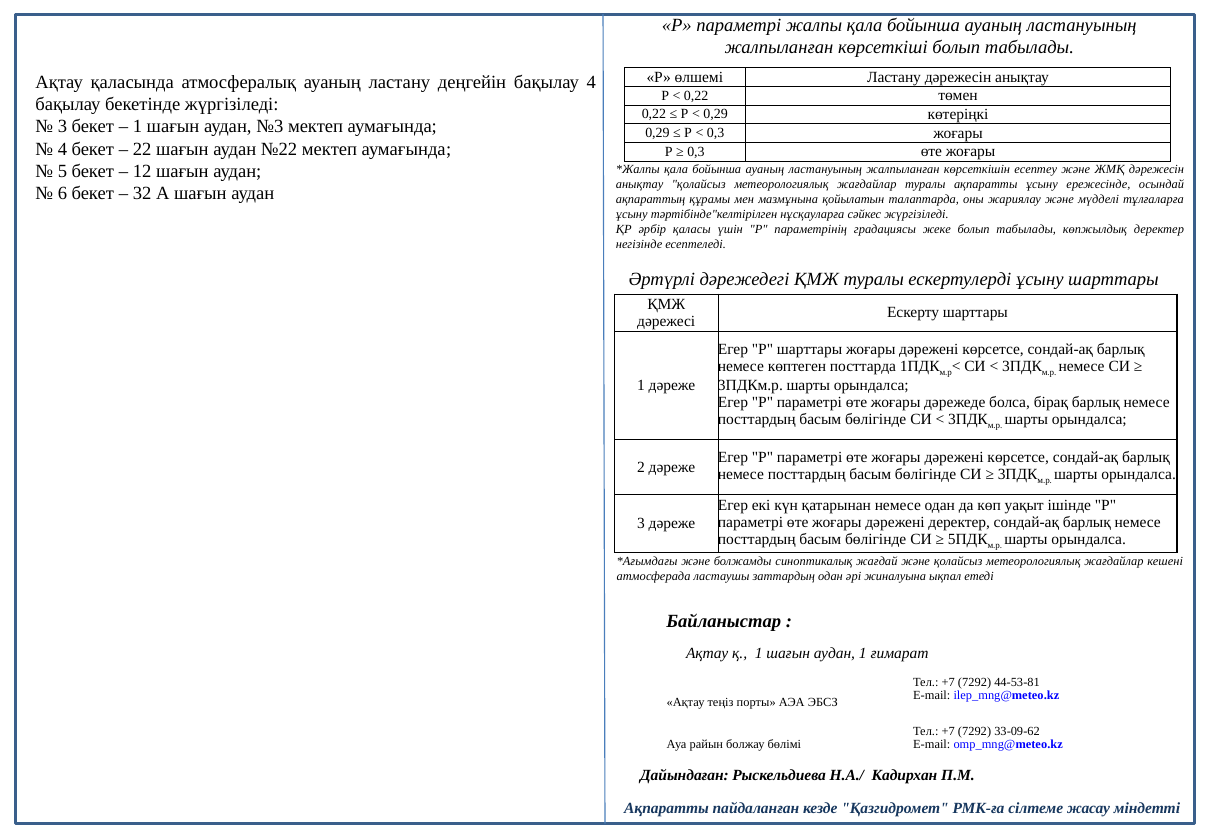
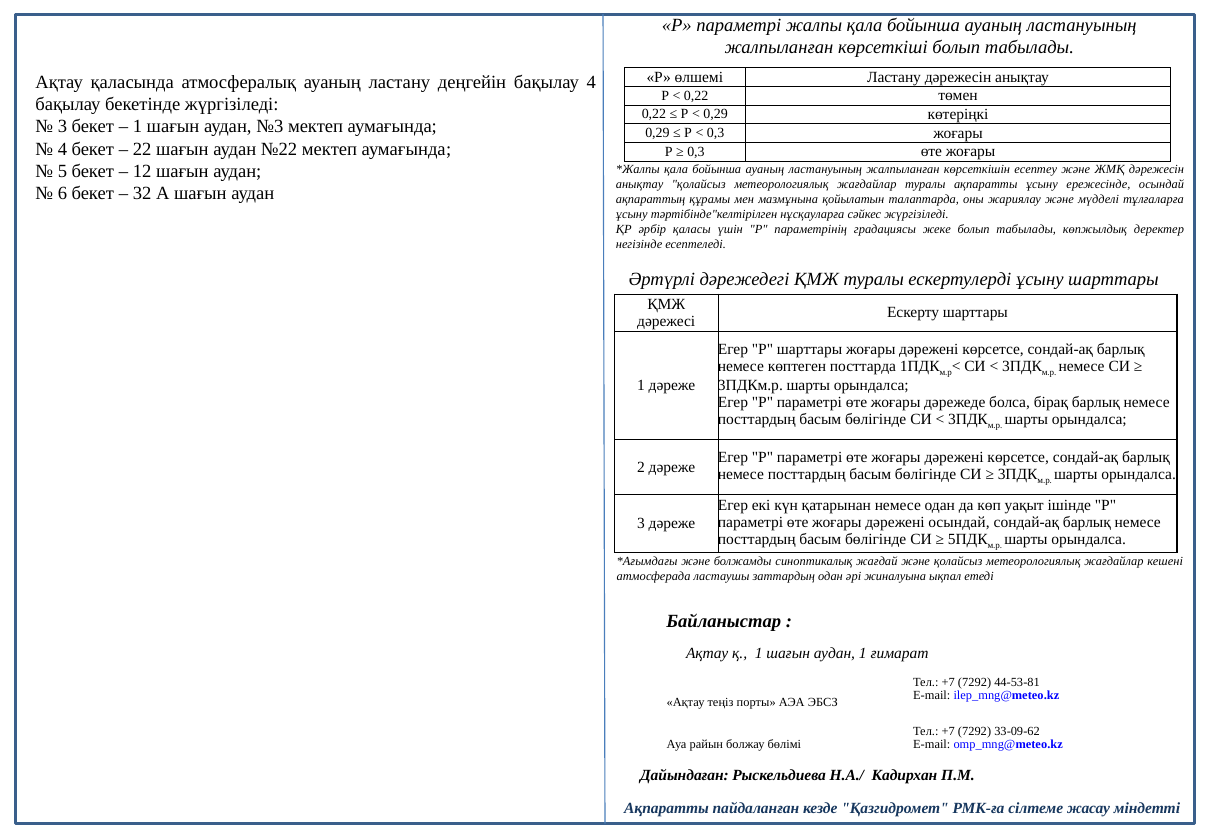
дәрежені деректер: деректер -> осындай (959, 522)
